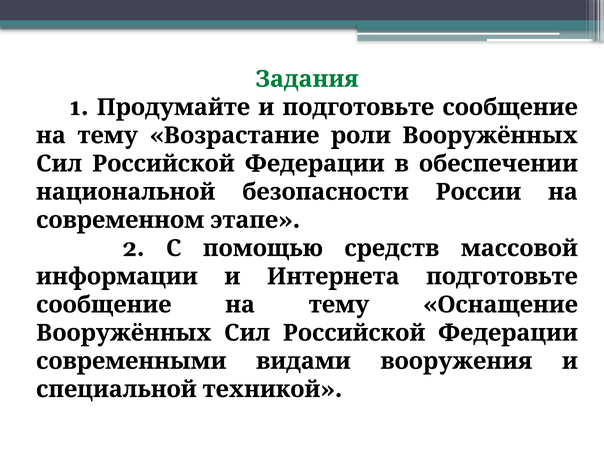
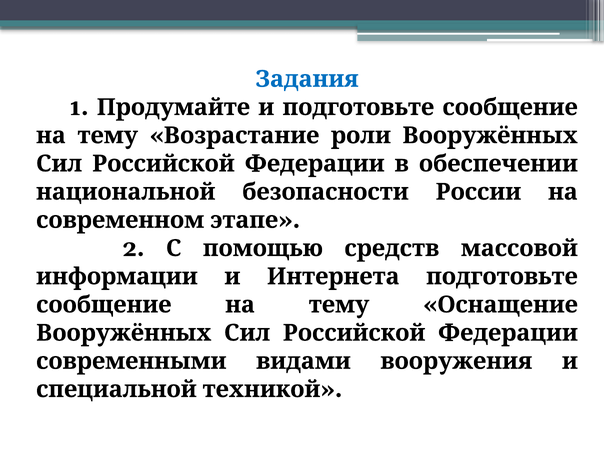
Задания colour: green -> blue (307, 79)
